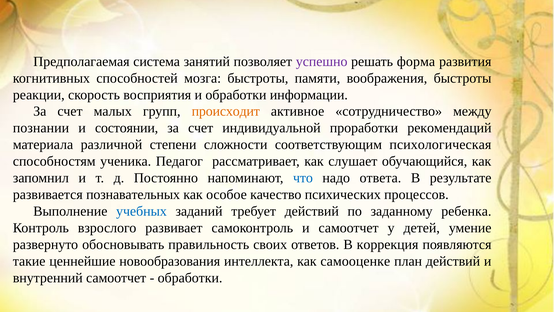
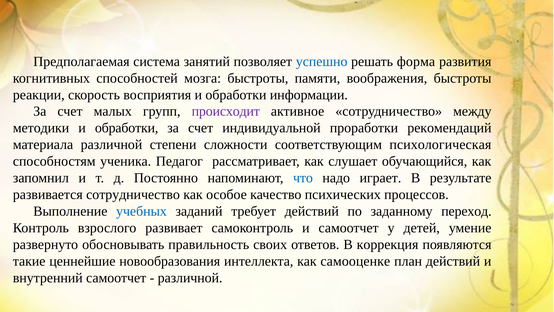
успешно colour: purple -> blue (322, 61)
происходит colour: orange -> purple (226, 111)
познании: познании -> методики (41, 128)
состоянии: состоянии -> обработки (127, 128)
ответа: ответа -> играет (380, 178)
развивается познавательных: познавательных -> сотрудничество (133, 194)
ребенка: ребенка -> переход (466, 211)
обработки: обработки -> различной (190, 277)
